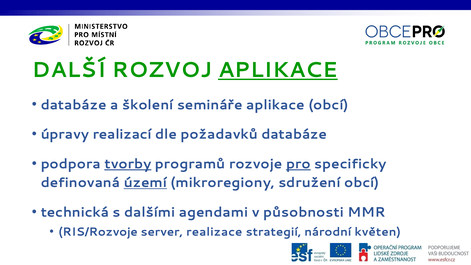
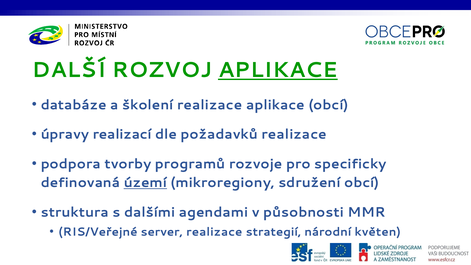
školení semináře: semináře -> realizace (210, 105)
požadavků databáze: databáze -> realizace (294, 134)
tvorby underline: present -> none (128, 164)
pro underline: present -> none (298, 164)
technická: technická -> struktura (75, 212)
RIS/Rozvoje: RIS/Rozvoje -> RIS/Veřejné (98, 232)
